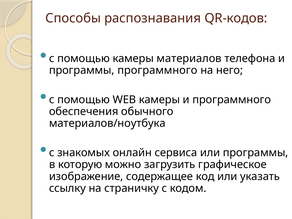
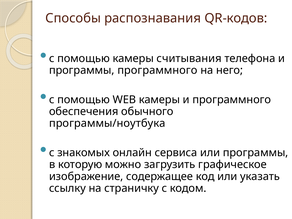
материалов: материалов -> считывания (189, 58)
материалов/ноутбука: материалов/ноутбука -> программы/ноутбука (107, 123)
